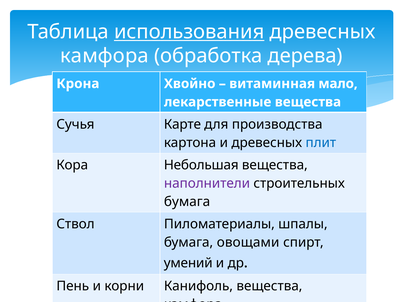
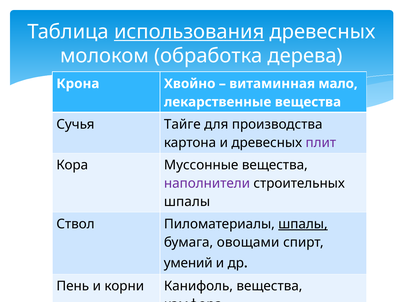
камфора: камфора -> молоком (105, 56)
Карте: Карте -> Тайге (182, 124)
плит colour: blue -> purple (321, 143)
Небольшая: Небольшая -> Муссонные (201, 165)
бумага: бумага -> шпалы (187, 202)
шпалы underline: none -> present (303, 224)
